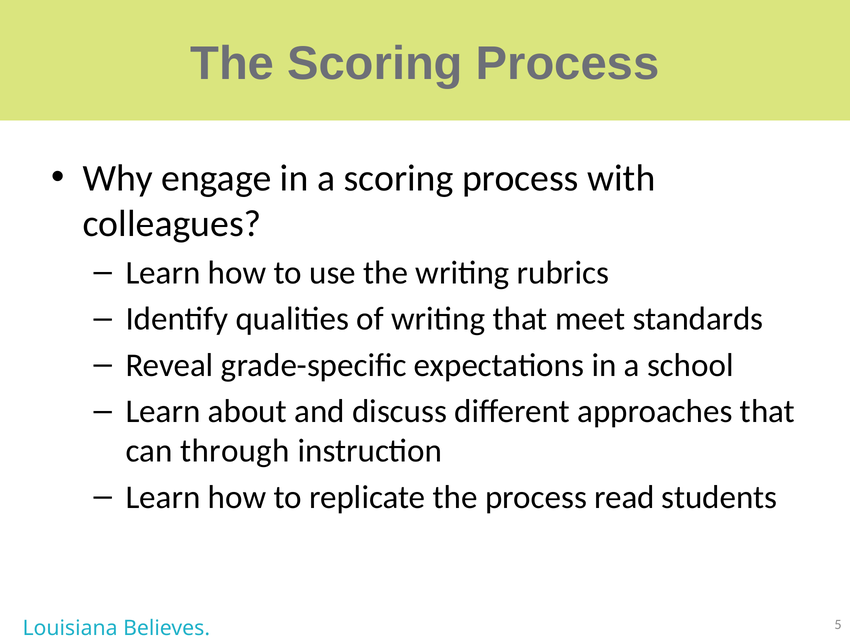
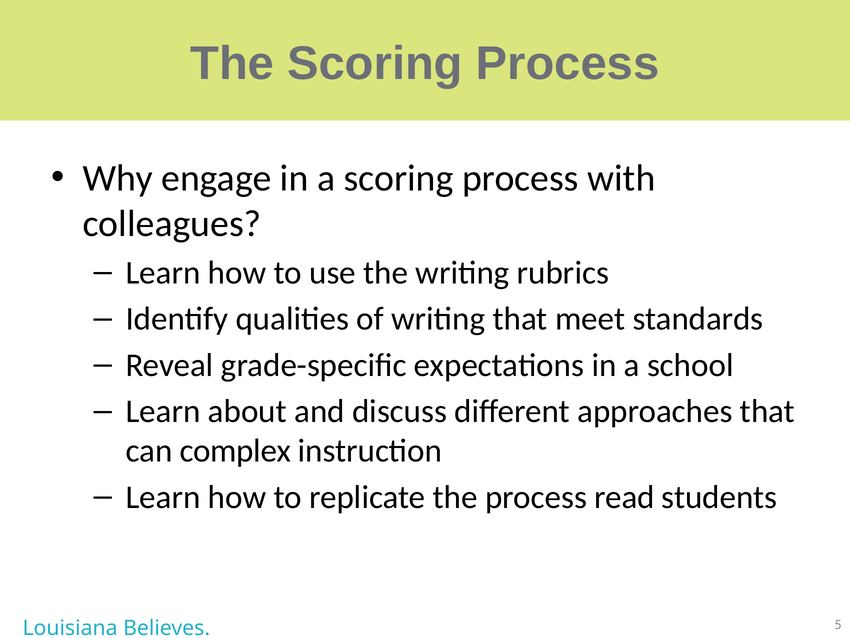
through: through -> complex (235, 451)
